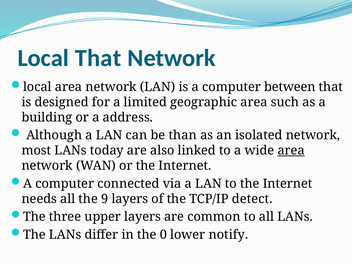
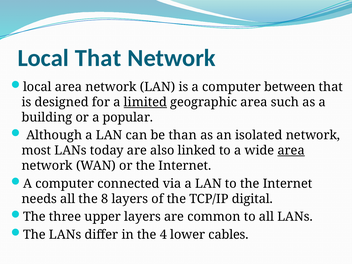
limited underline: none -> present (145, 102)
address: address -> popular (128, 117)
9: 9 -> 8 (105, 199)
detect: detect -> digital (252, 199)
0: 0 -> 4 (163, 235)
notify: notify -> cables (228, 235)
